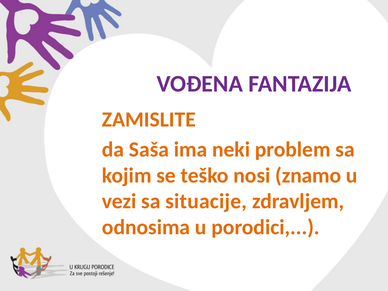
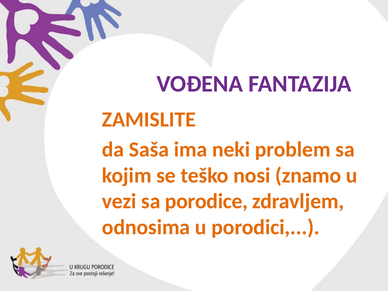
situacije: situacije -> porodice (206, 201)
